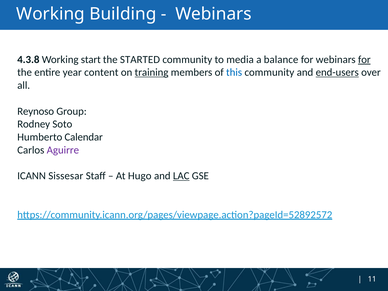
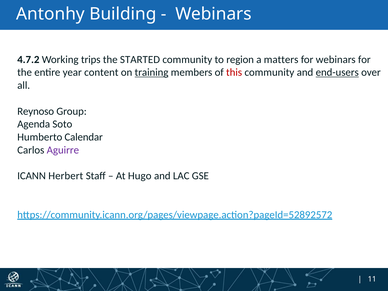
Working: Working -> Antonhy (50, 14)
4.3.8: 4.3.8 -> 4.7.2 (28, 59)
start: start -> trips (91, 59)
media: media -> region (240, 59)
balance: balance -> matters (281, 59)
for underline: present -> none (364, 59)
this colour: blue -> red (234, 72)
Rodney: Rodney -> Agenda (34, 124)
Sissesar: Sissesar -> Herbert (66, 176)
LAC underline: present -> none (181, 176)
